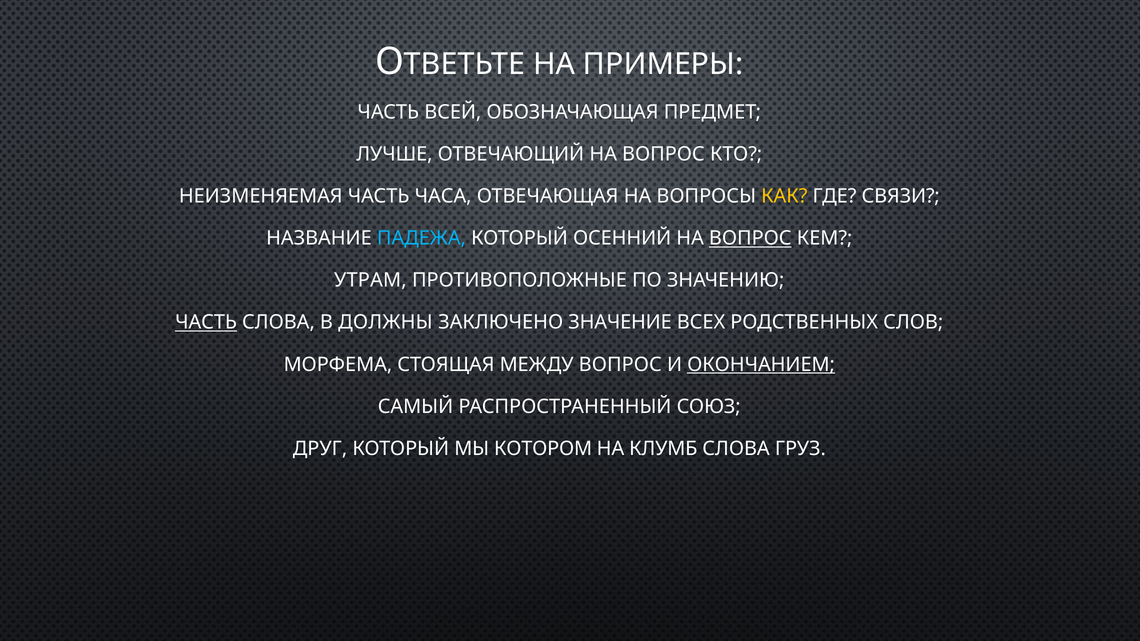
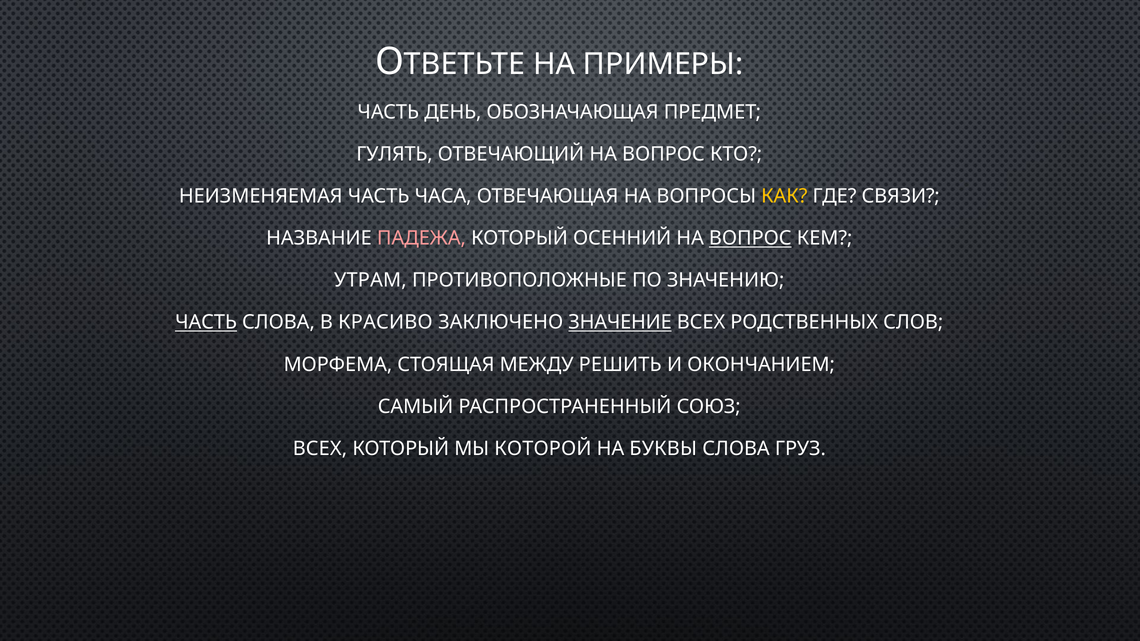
ВСЕЙ: ВСЕЙ -> ДЕНЬ (453, 112)
ЛУЧШЕ: ЛУЧШЕ -> ГУЛЯТЬ (394, 154)
ПАДЕЖА colour: light blue -> pink (421, 238)
ДОЛЖНЫ: ДОЛЖНЫ -> КРАСИВО (385, 323)
ЗНАЧЕНИЕ underline: none -> present (620, 323)
МЕЖДУ ВОПРОС: ВОПРОС -> РЕШИТЬ (620, 365)
ОКОНЧАНИЕМ underline: present -> none (761, 365)
ДРУГ: ДРУГ -> ВСЕХ (320, 449)
КОТОРОМ: КОТОРОМ -> КОТОРОЙ (543, 449)
КЛУМБ: КЛУМБ -> БУКВЫ (663, 449)
